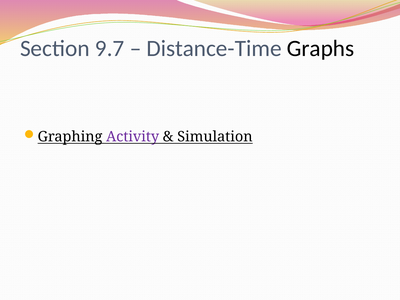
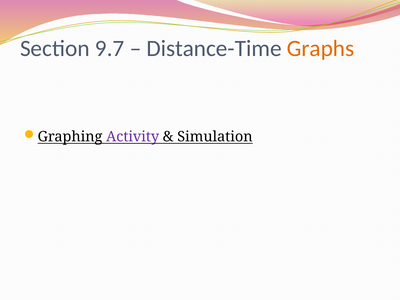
Graphs colour: black -> orange (321, 48)
